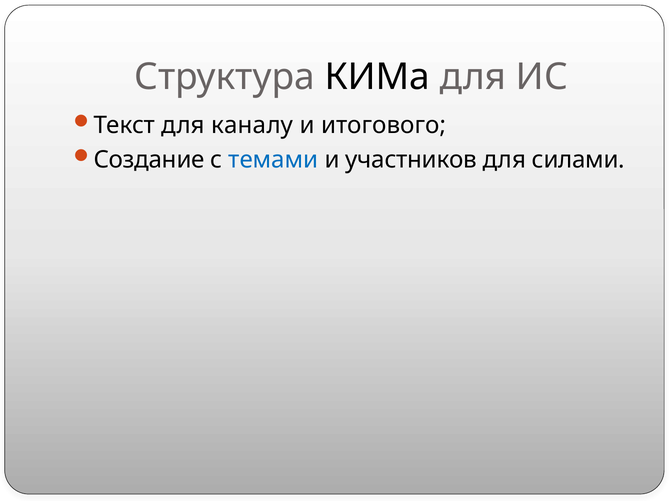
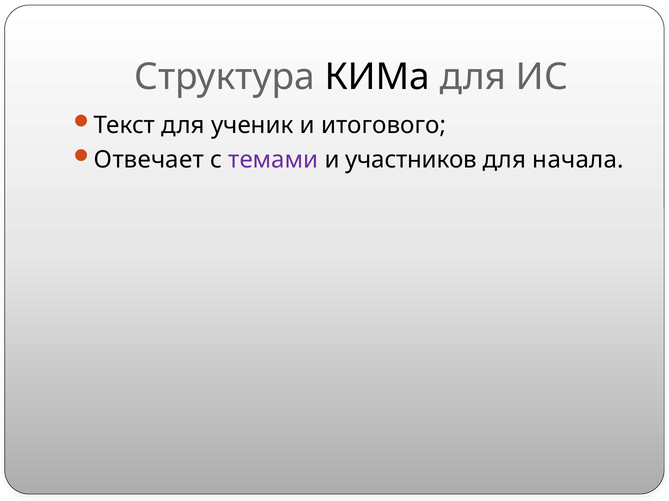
каналу: каналу -> ученик (252, 125)
Создание: Создание -> Отвечает (149, 160)
темами colour: blue -> purple (273, 160)
силами: силами -> начала (578, 160)
